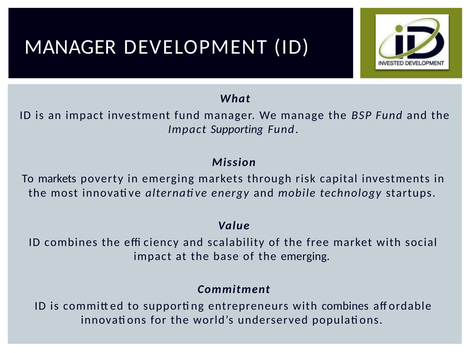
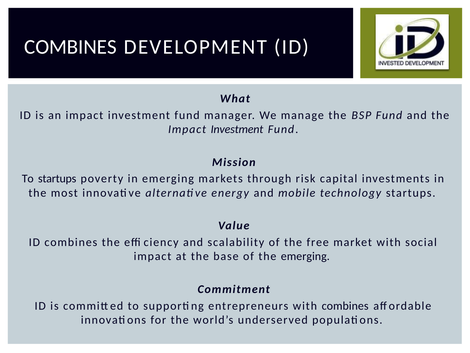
MANAGER: MANAGER -> COMBINES (70, 47)
Supporting: Supporting -> Investment (237, 129)
To markets: markets -> startups (57, 178)
